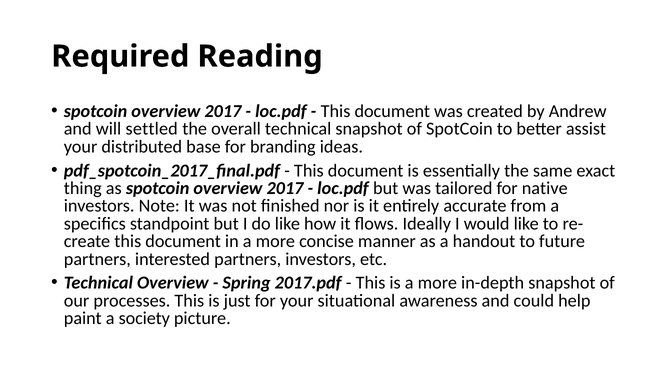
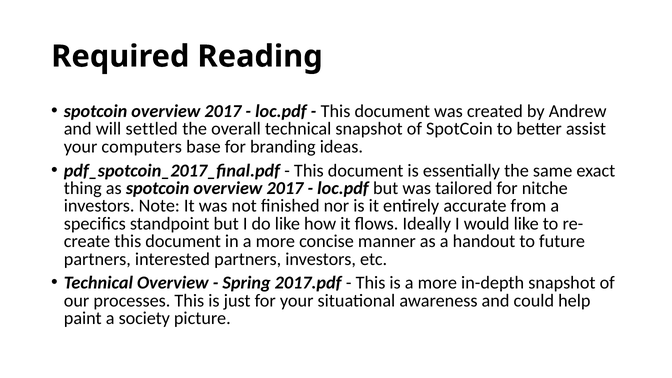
distributed: distributed -> computers (142, 147)
native: native -> nitche (545, 188)
